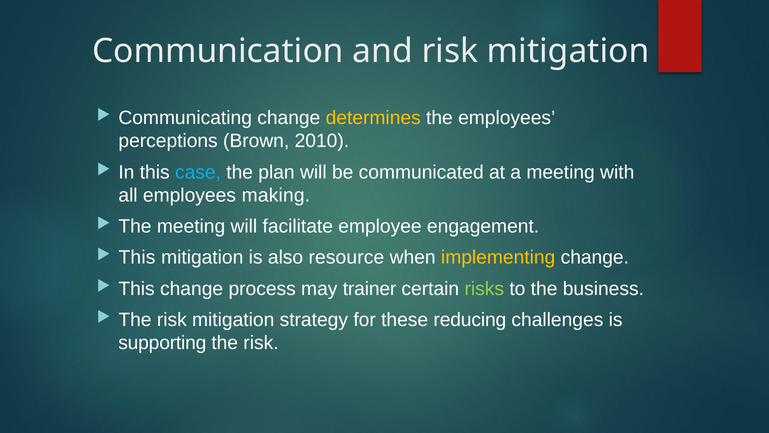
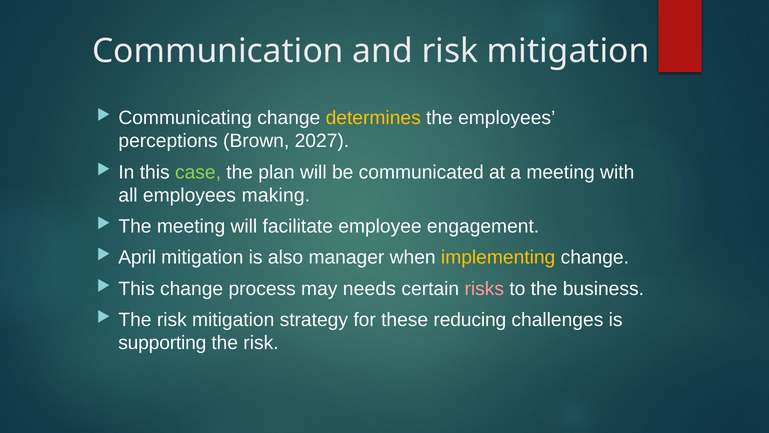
2010: 2010 -> 2027 (322, 141)
case colour: light blue -> light green (198, 172)
This: This -> April (137, 257)
resource: resource -> manager (346, 257)
trainer: trainer -> needs (369, 288)
risks colour: light green -> pink (484, 288)
